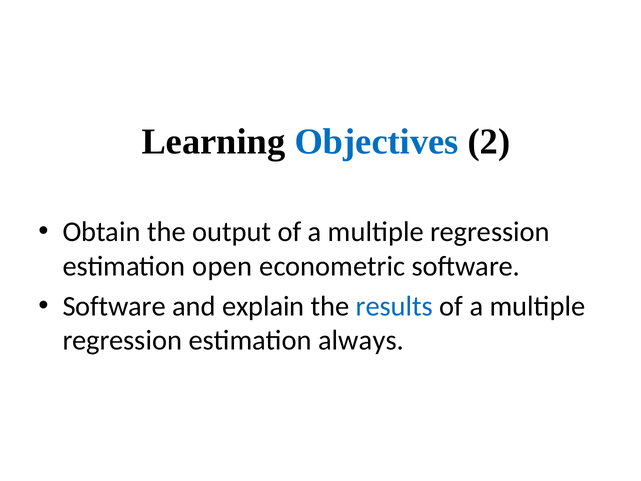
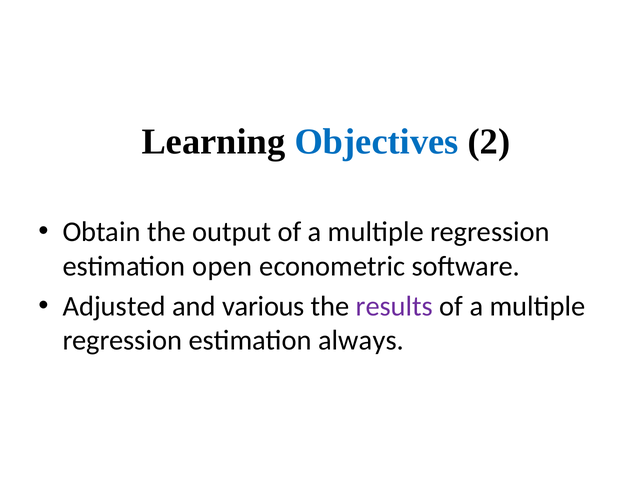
Software: Software -> Adjusted (114, 306)
explain: explain -> various (263, 306)
results colour: blue -> purple (394, 306)
